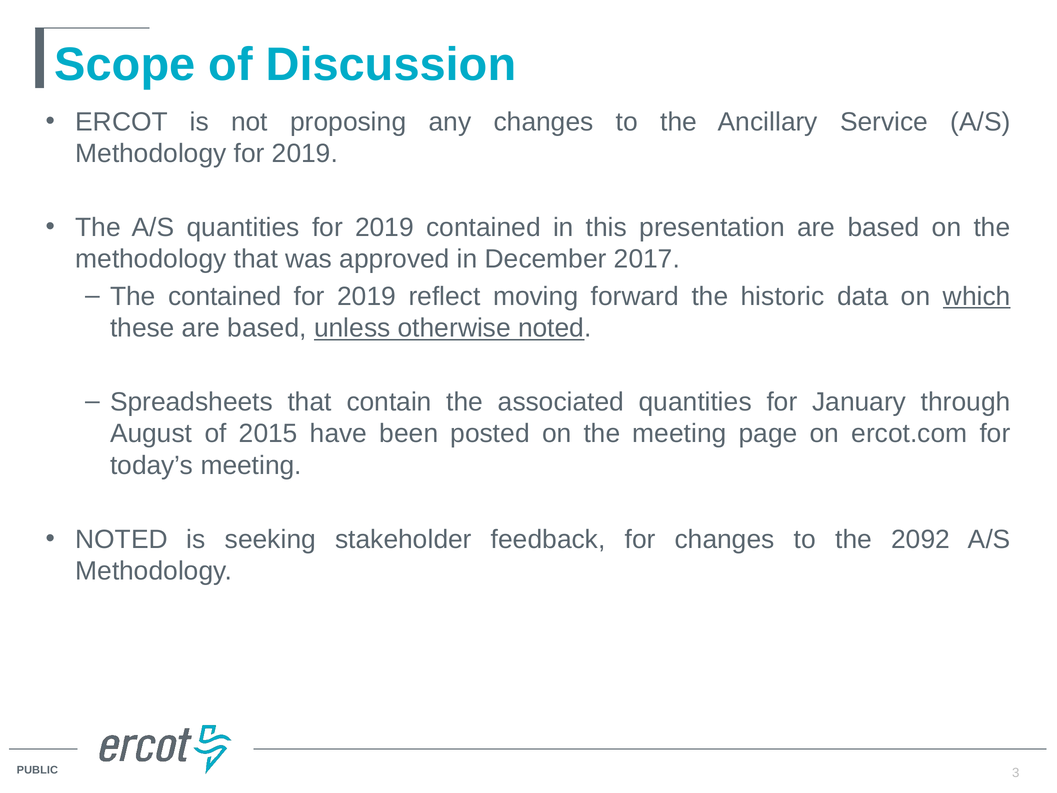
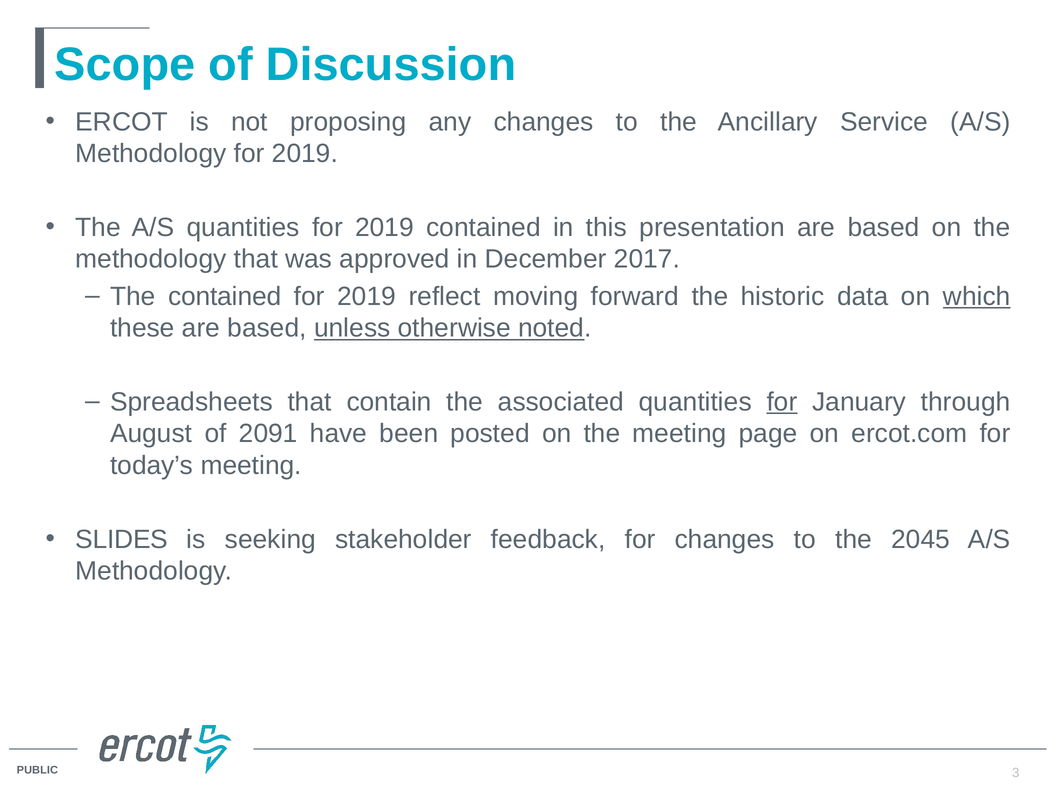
for underline: none -> present (782, 402)
2015: 2015 -> 2091 (268, 434)
NOTED: NOTED -> SLIDES (122, 539)
2092: 2092 -> 2045 (921, 539)
